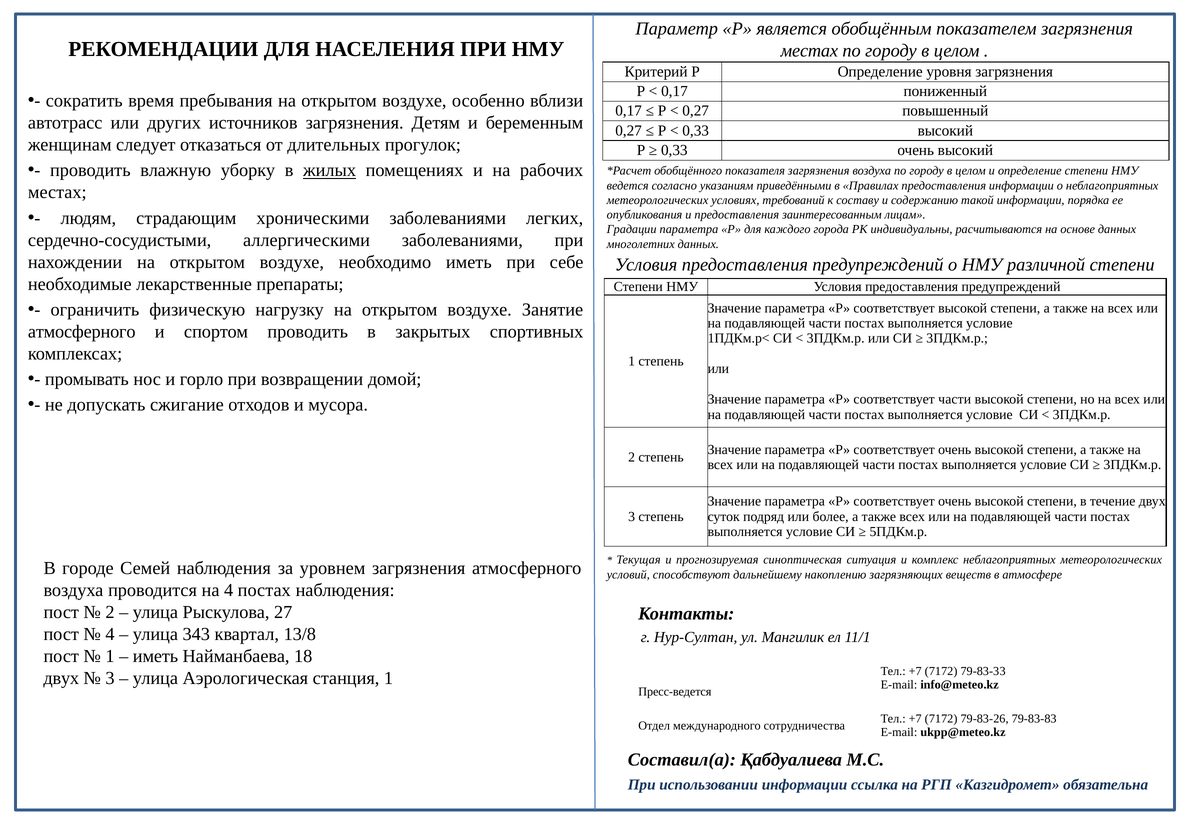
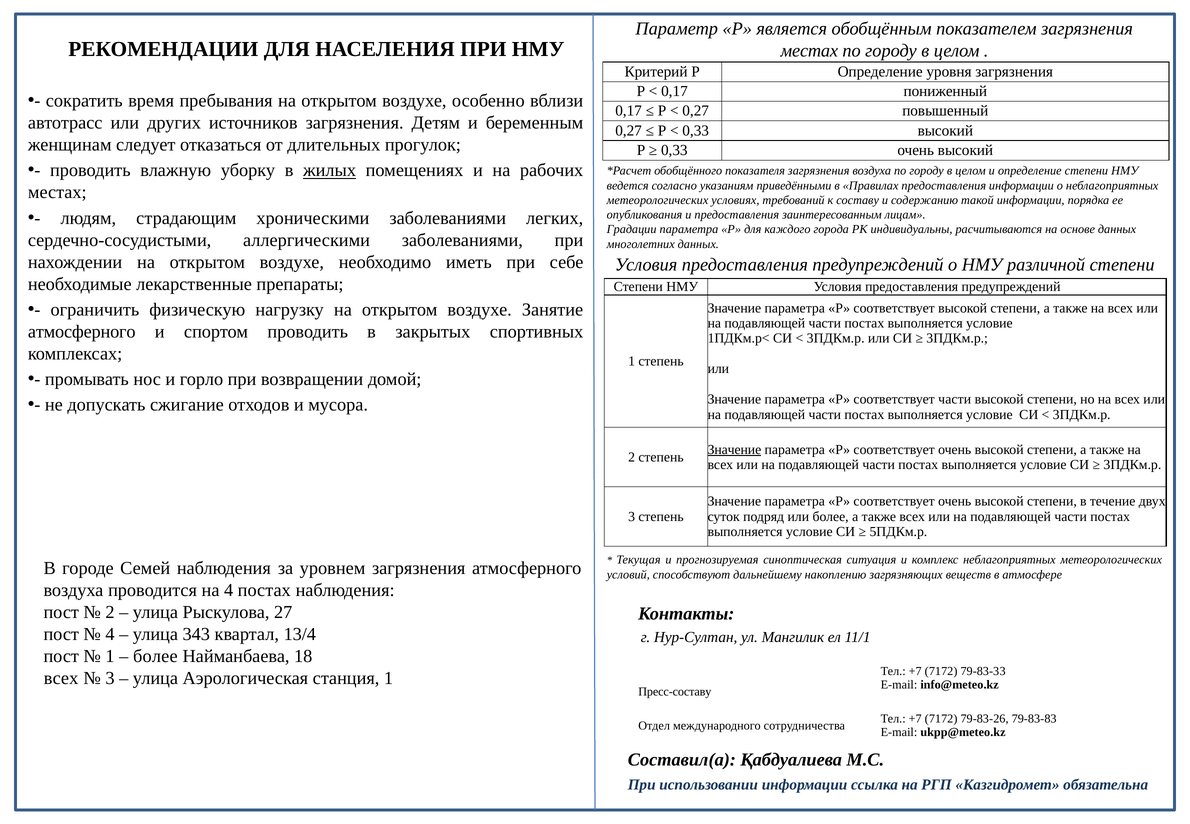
Значение underline: none -> present (734, 449)
13/8: 13/8 -> 13/4 (300, 634)
иметь: иметь -> более (155, 656)
двух: двух -> всех (61, 678)
Пресс-ведется: Пресс-ведется -> Пресс-составу (675, 691)
